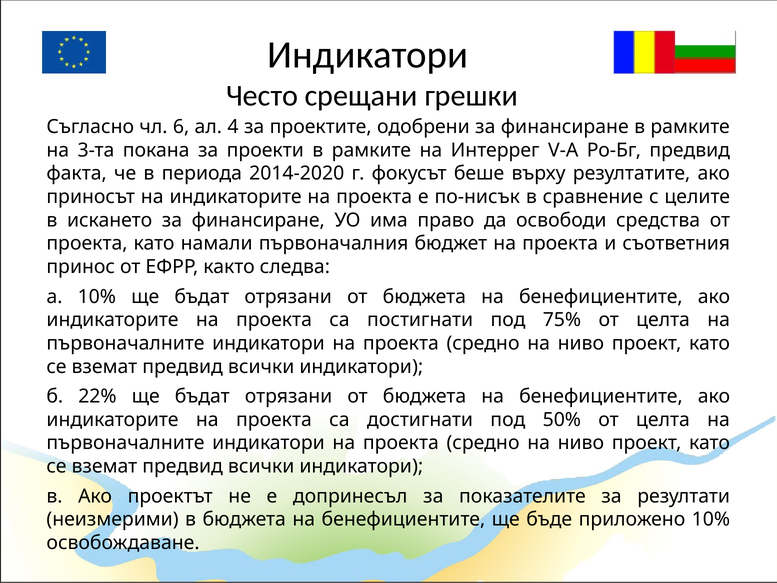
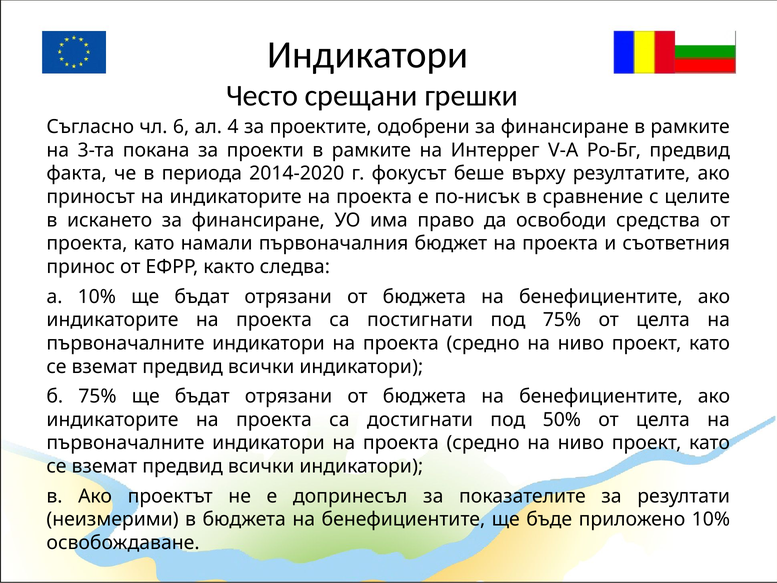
б 22%: 22% -> 75% (97, 396)
